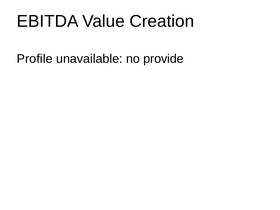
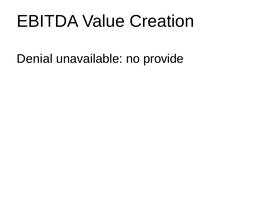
Profile: Profile -> Denial (35, 59)
